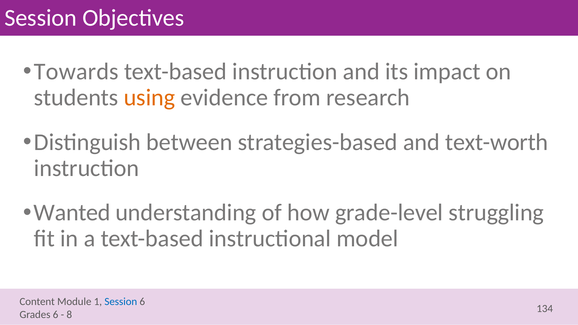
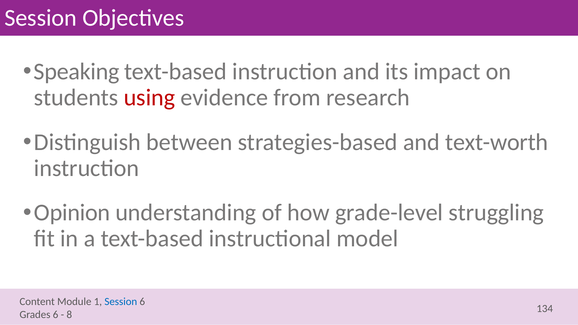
Towards: Towards -> Speaking (77, 72)
using colour: orange -> red (149, 98)
Wanted: Wanted -> Opinion (72, 213)
